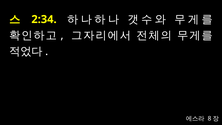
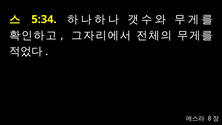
2:34: 2:34 -> 5:34 (44, 19)
